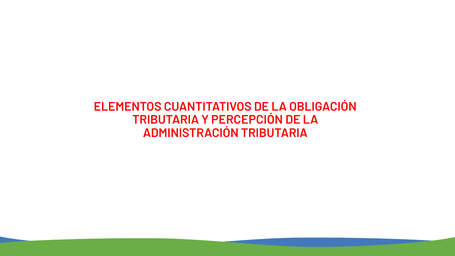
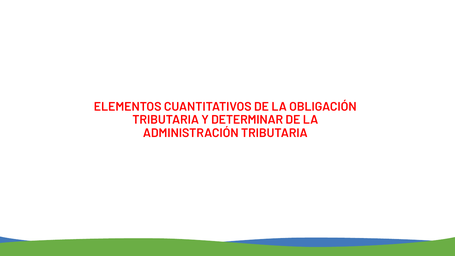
PERCEPCIÓN: PERCEPCIÓN -> DETERMINAR (247, 120)
